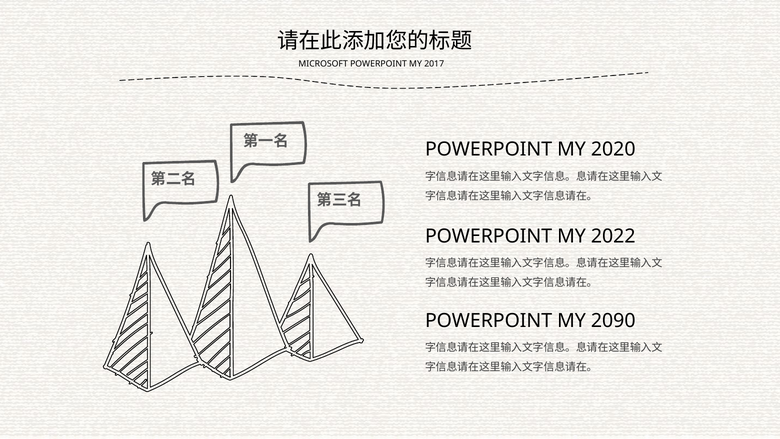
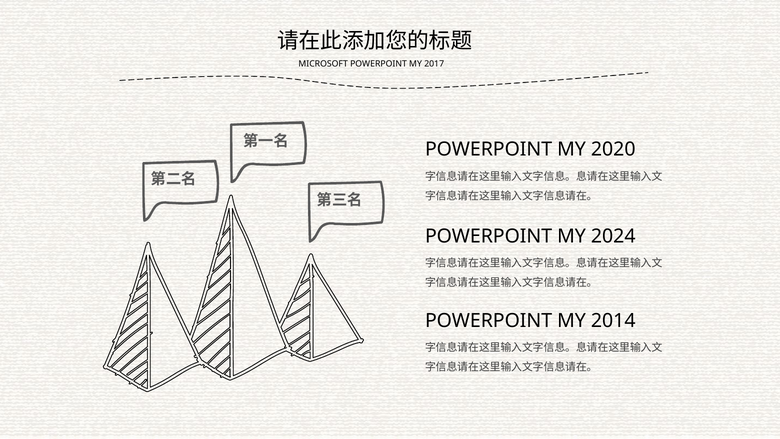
2022: 2022 -> 2024 (613, 236)
2090: 2090 -> 2014 (613, 320)
